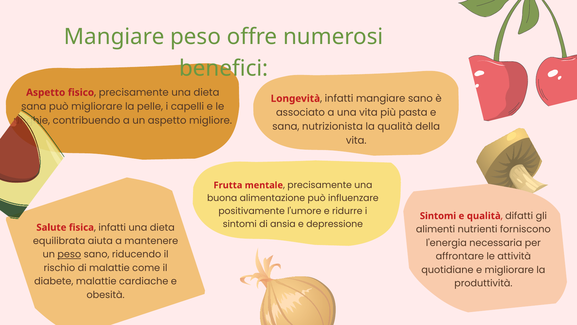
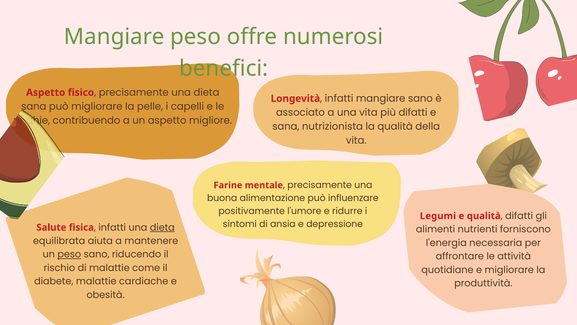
più pasta: pasta -> difatti (413, 112)
Frutta: Frutta -> Farine (228, 185)
Sintomi: Sintomi -> Legumi (438, 216)
dieta underline: none -> present (162, 227)
